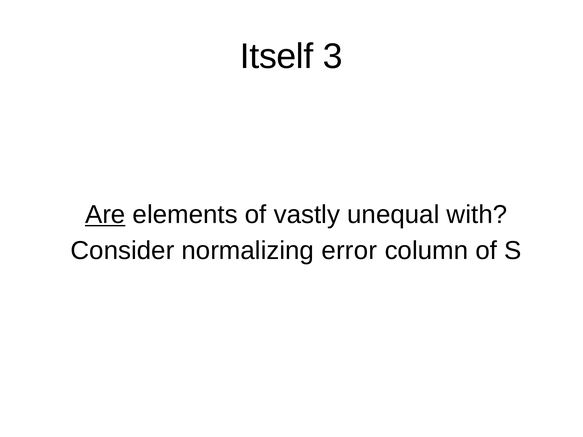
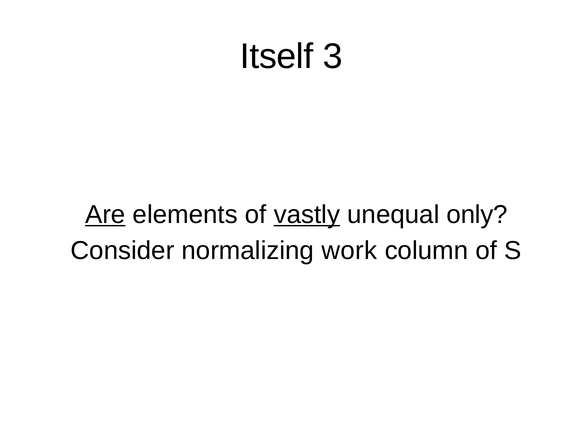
vastly underline: none -> present (307, 215)
with: with -> only (477, 215)
error: error -> work (349, 251)
